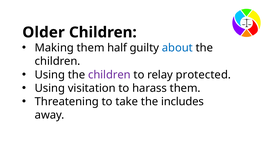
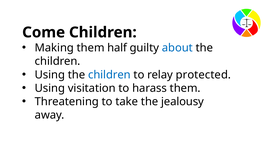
Older: Older -> Come (44, 32)
children colour: purple -> blue (109, 75)
includes: includes -> jealousy (183, 102)
